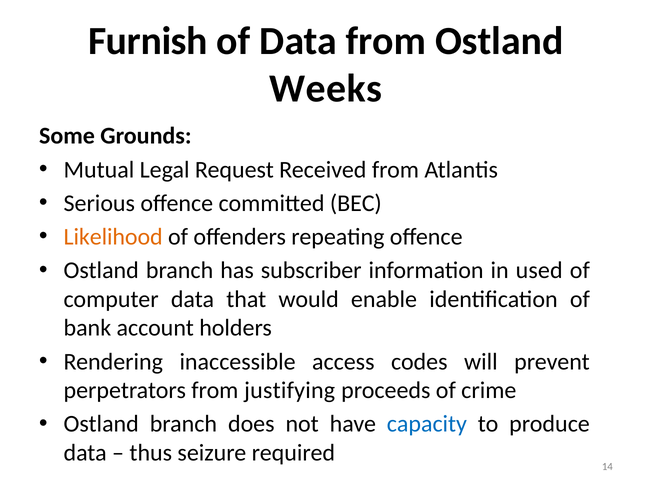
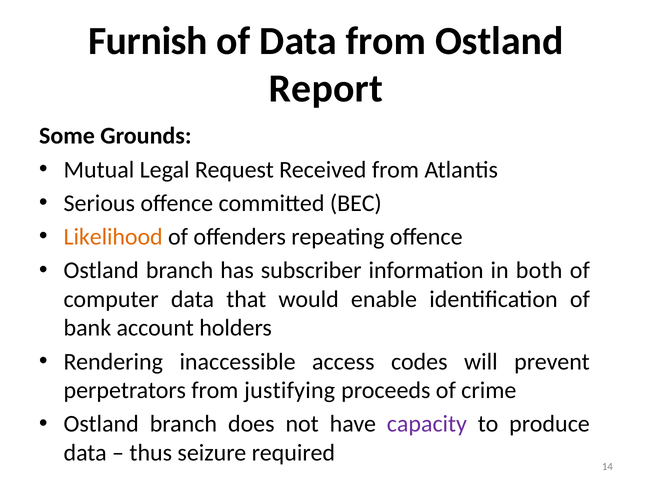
Weeks: Weeks -> Report (326, 89)
used: used -> both (539, 270)
capacity colour: blue -> purple (427, 424)
